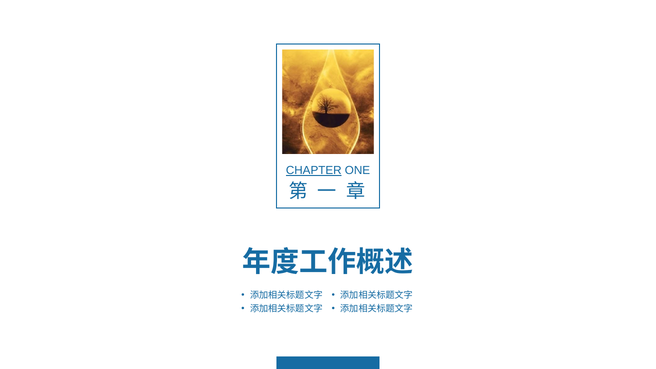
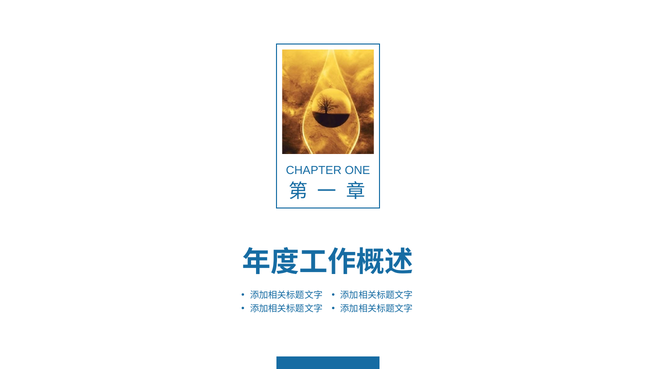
CHAPTER underline: present -> none (314, 171)
